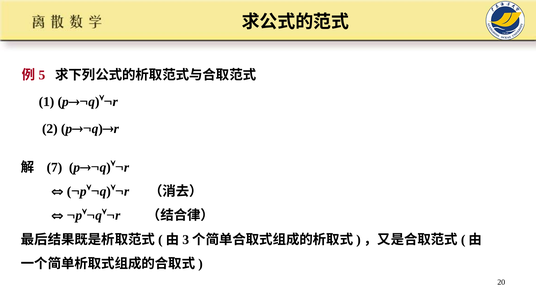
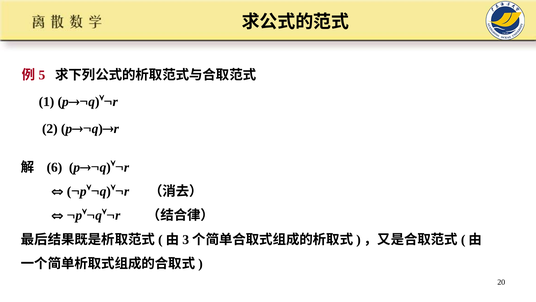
7: 7 -> 6 (54, 167)
